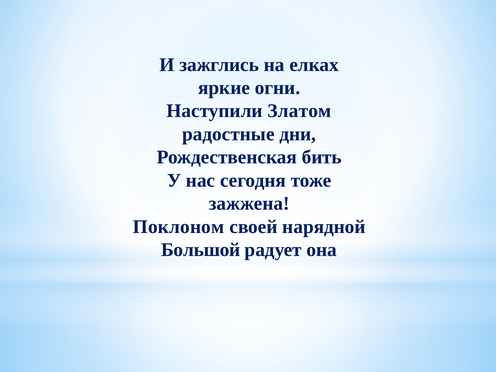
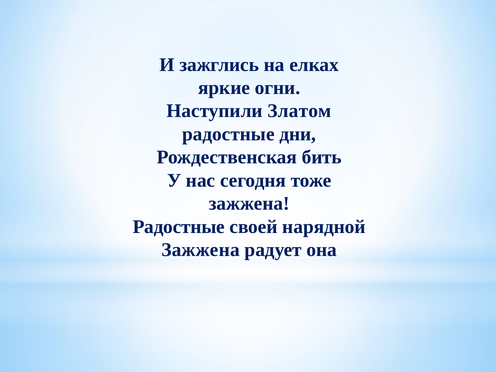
Поклоном: Поклоном -> Радостные (179, 227)
Большой: Большой -> Зажжена (201, 250)
